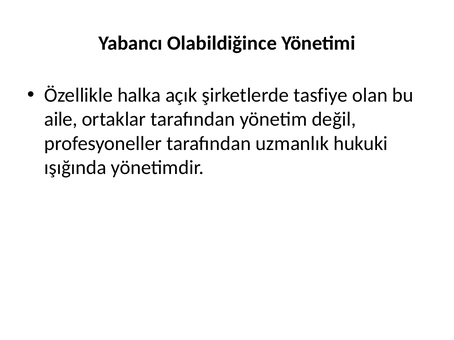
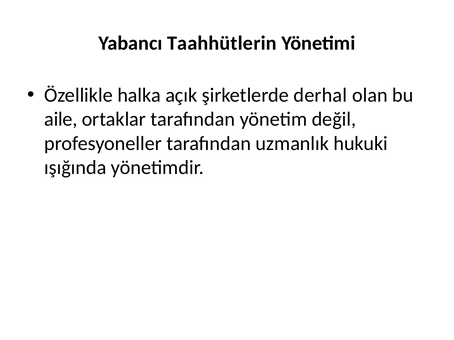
Olabildiğince: Olabildiğince -> Taahhütlerin (222, 43)
tasfiye: tasfiye -> derhal (320, 95)
